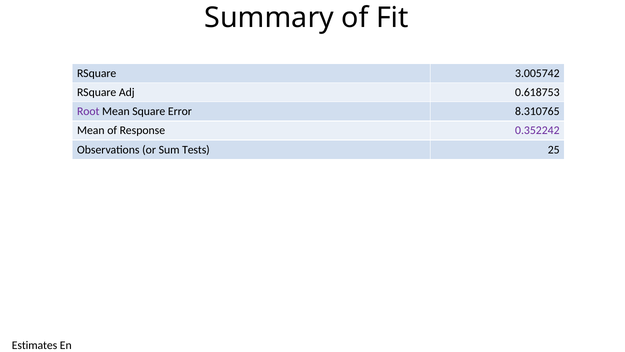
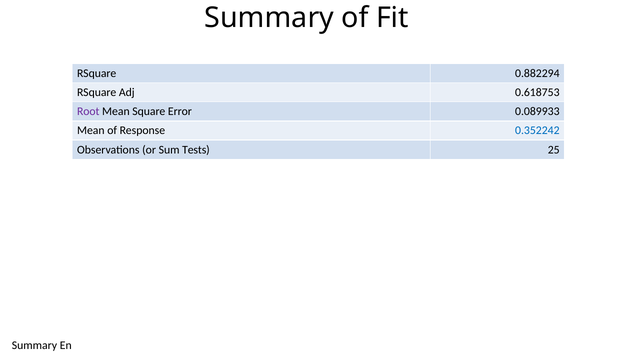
3.005742: 3.005742 -> 0.882294 (537, 73)
8.310765: 8.310765 -> 0.089933 (537, 111)
0.352242 colour: purple -> blue (537, 130)
Estimates: Estimates -> Summary (34, 345)
